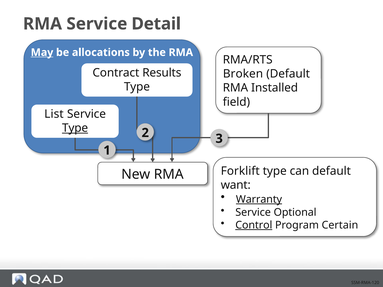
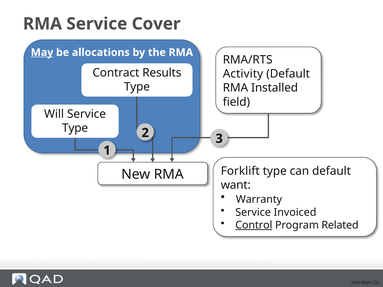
Detail: Detail -> Cover (156, 24)
Broken: Broken -> Activity (243, 74)
List: List -> Will (54, 114)
Type underline: present -> none (75, 128)
Warranty underline: present -> none (259, 199)
Optional: Optional -> Invoiced (295, 212)
Certain: Certain -> Related (340, 225)
